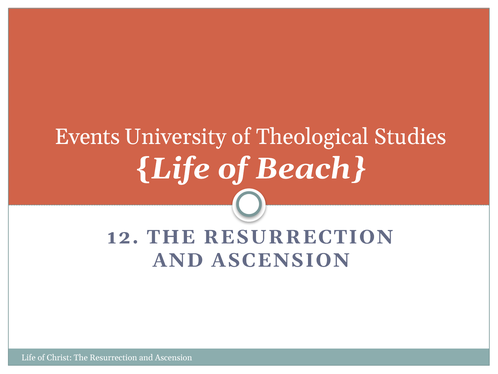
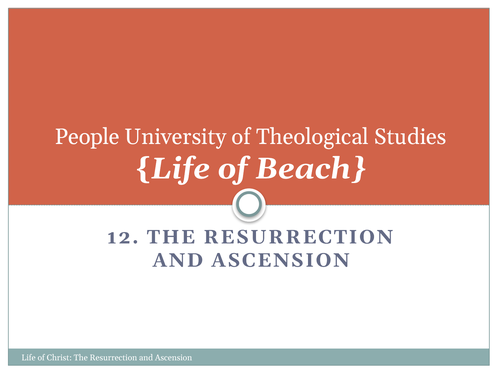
Events: Events -> People (87, 137)
